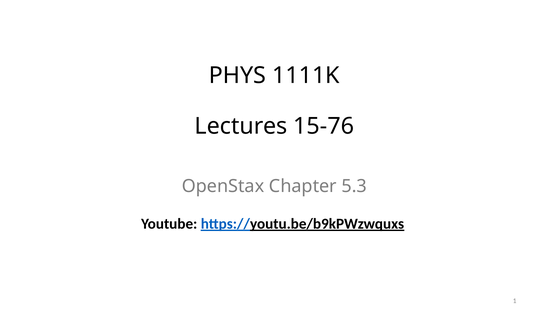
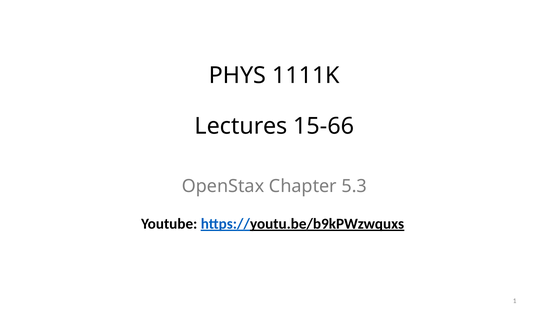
15-76: 15-76 -> 15-66 (324, 126)
